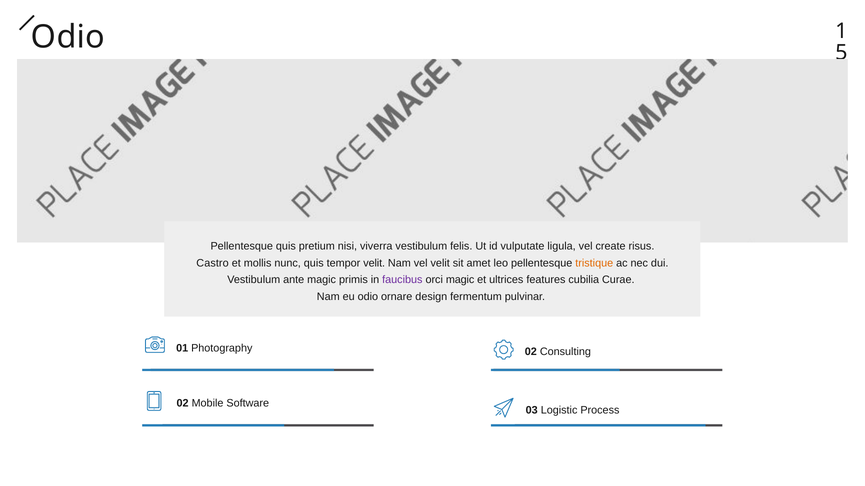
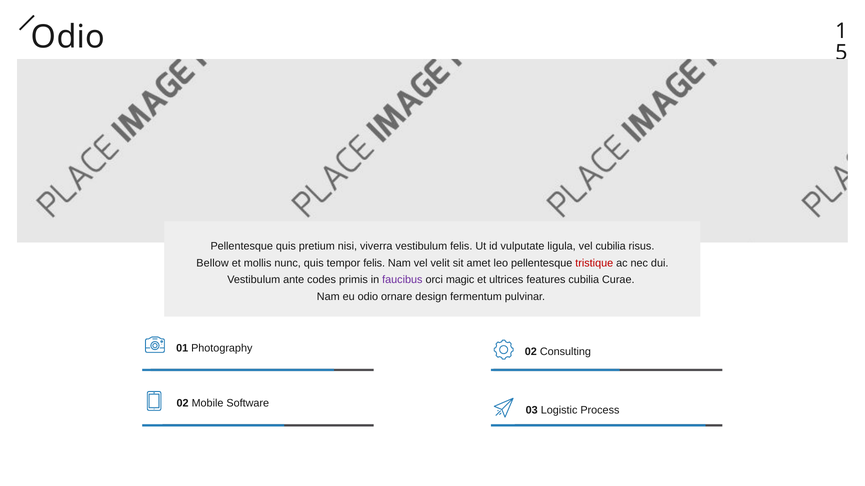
vel create: create -> cubilia (611, 247)
Castro: Castro -> Bellow (213, 263)
tempor velit: velit -> felis (374, 263)
tristique colour: orange -> red (594, 263)
ante magic: magic -> codes (322, 280)
